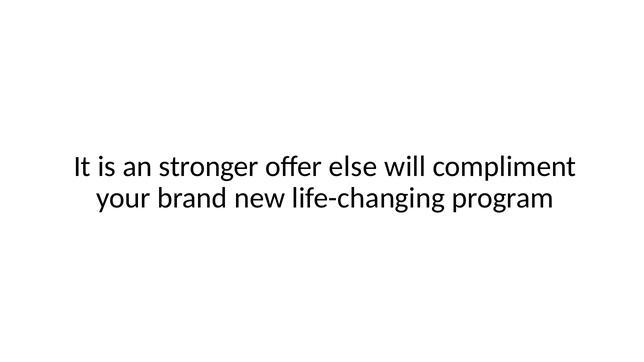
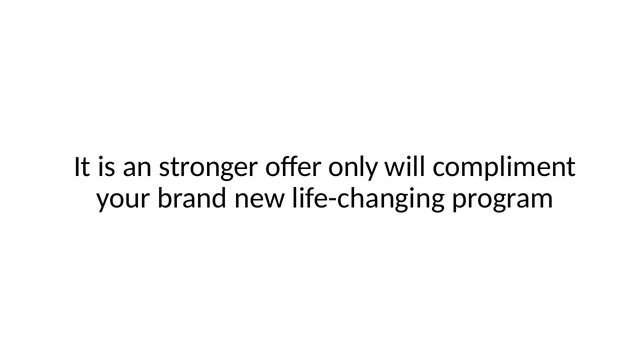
else: else -> only (353, 166)
